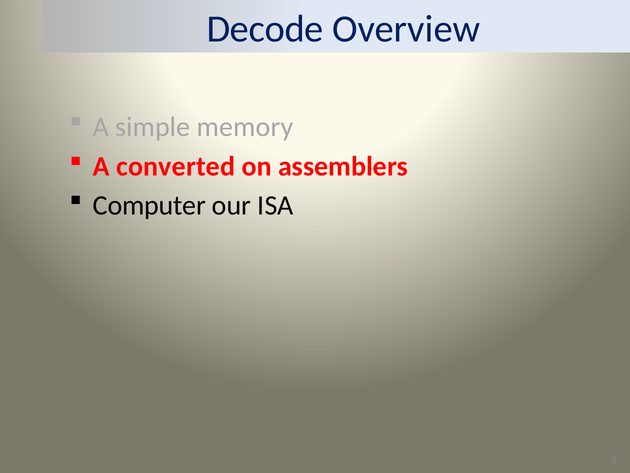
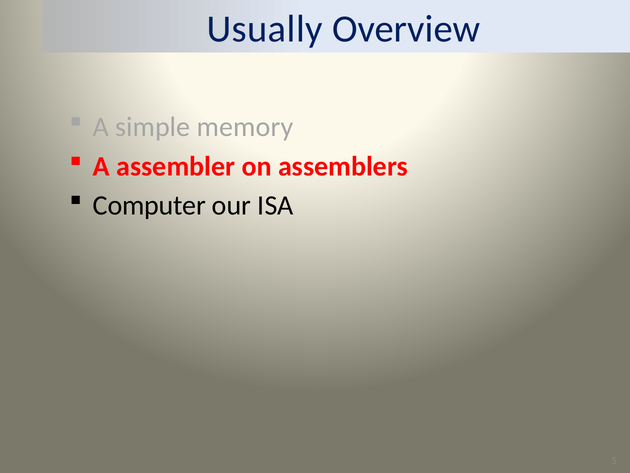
Decode: Decode -> Usually (265, 29)
converted: converted -> assembler (176, 166)
